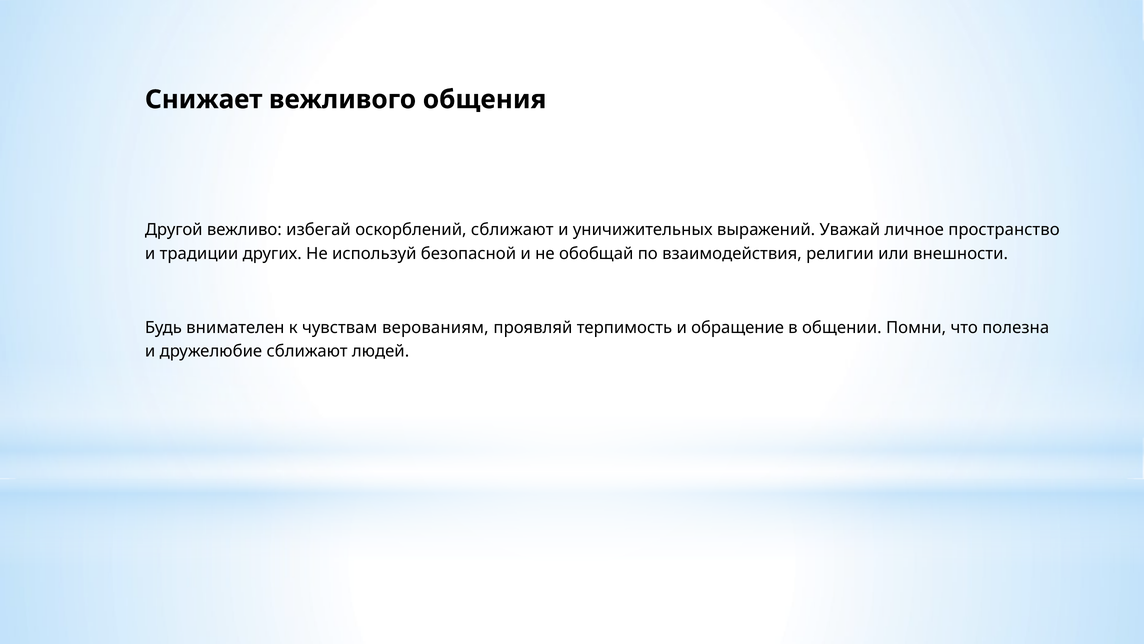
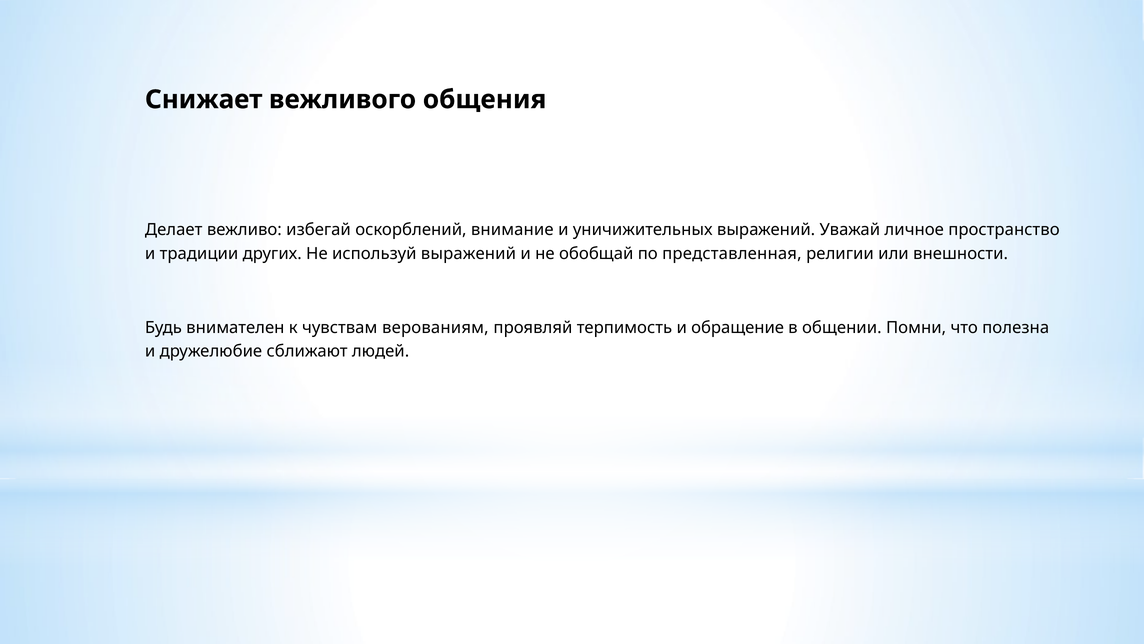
Другой: Другой -> Делает (174, 230)
оскорблений сближают: сближают -> внимание (512, 230)
используй безопасной: безопасной -> выражений (468, 254)
взаимодействия: взаимодействия -> представленная (732, 254)
